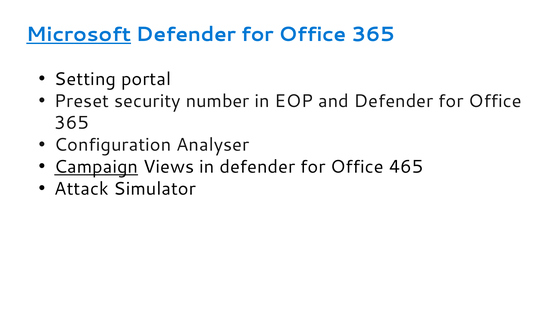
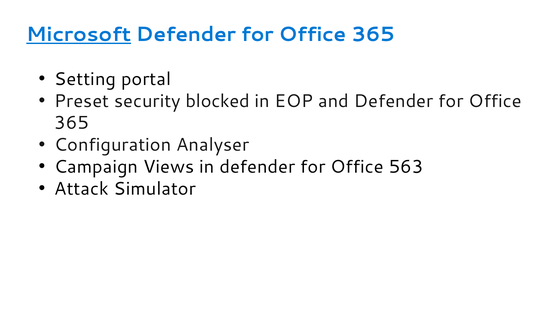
number: number -> blocked (218, 101)
Campaign underline: present -> none (96, 167)
465: 465 -> 563 (406, 167)
